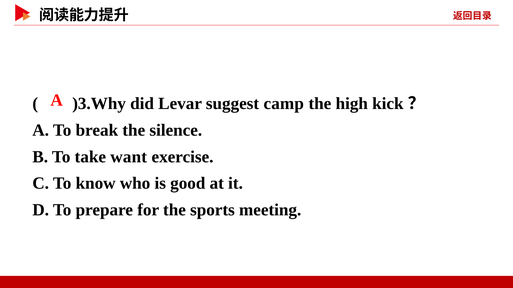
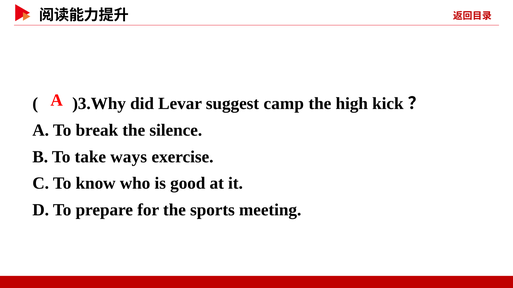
want: want -> ways (129, 157)
